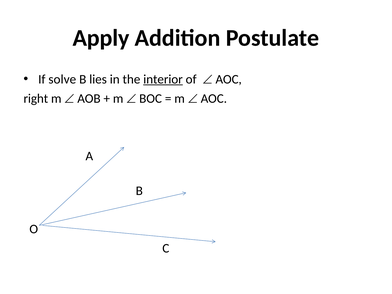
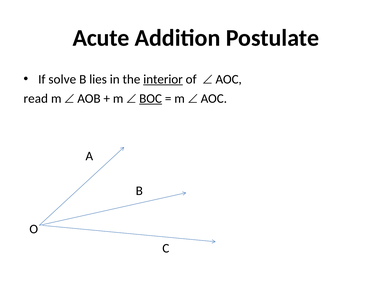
Apply: Apply -> Acute (101, 38)
right: right -> read (36, 98)
BOC underline: none -> present (151, 98)
